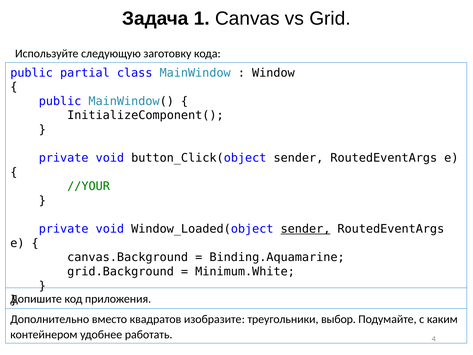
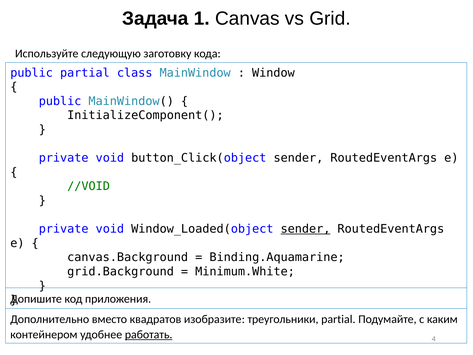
//YOUR: //YOUR -> //VOID (89, 186)
треугольники выбор: выбор -> partial (338, 319)
работать underline: none -> present (149, 334)
